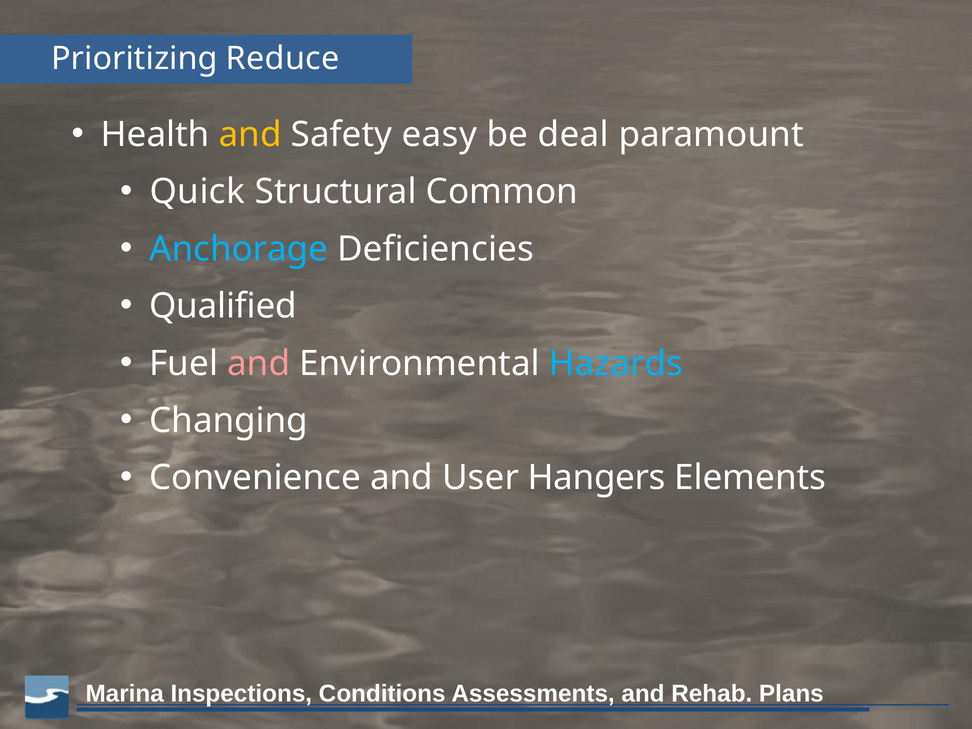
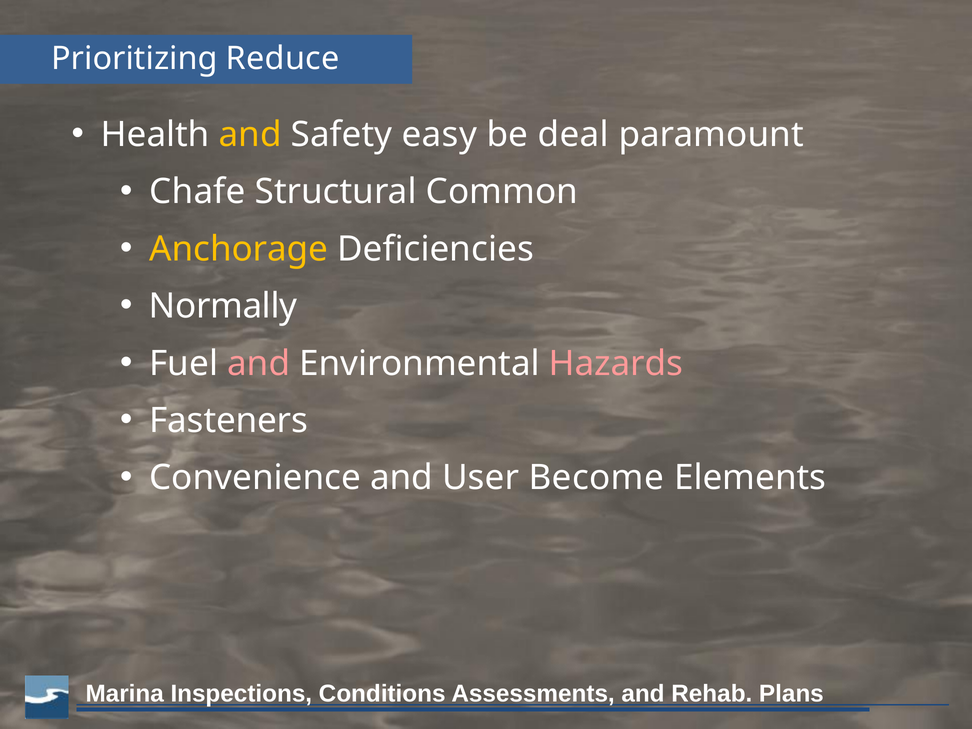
Quick: Quick -> Chafe (197, 192)
Anchorage colour: light blue -> yellow (239, 249)
Qualified: Qualified -> Normally (223, 306)
Hazards colour: light blue -> pink (616, 363)
Changing: Changing -> Fasteners (229, 421)
Hangers: Hangers -> Become (596, 478)
